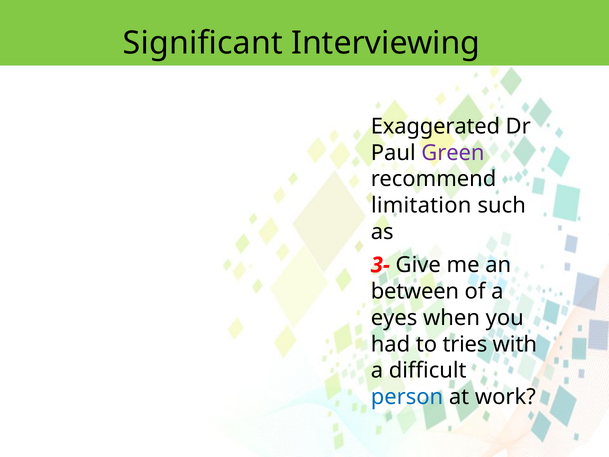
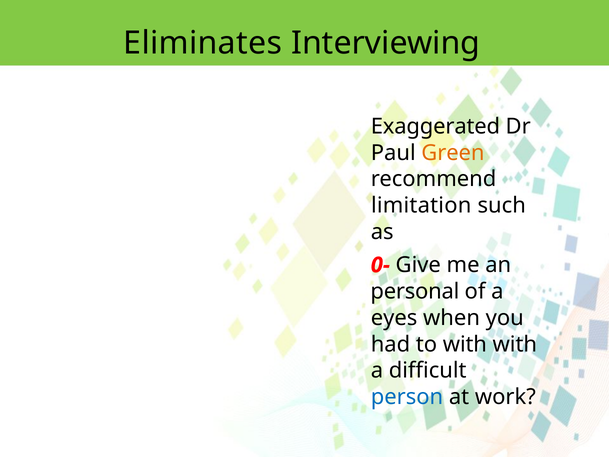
Significant: Significant -> Eliminates (203, 43)
Green colour: purple -> orange (453, 153)
3-: 3- -> 0- (380, 265)
between: between -> personal (415, 291)
to tries: tries -> with (465, 344)
